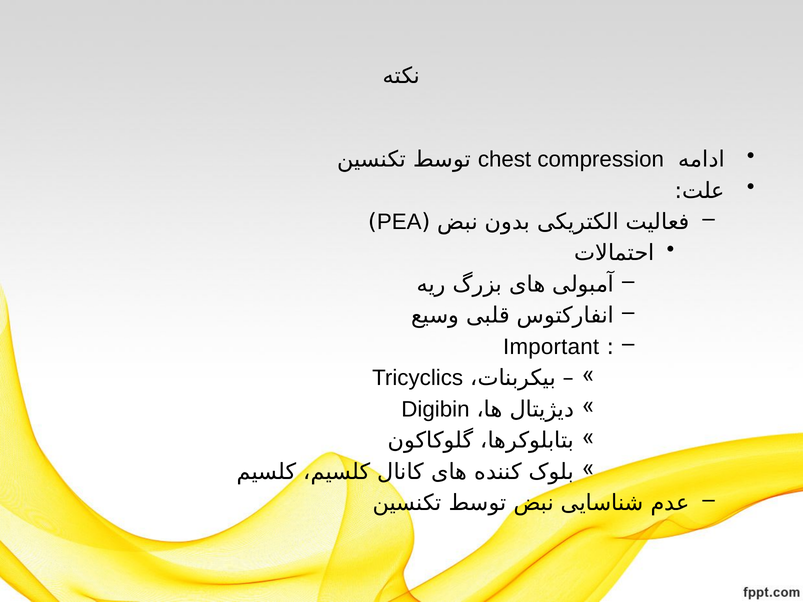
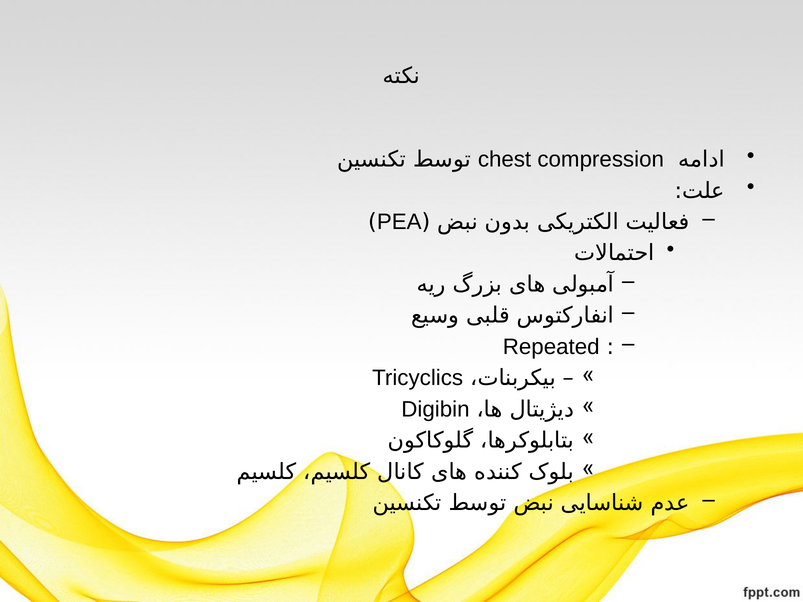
Important: Important -> Repeated (551, 347)
